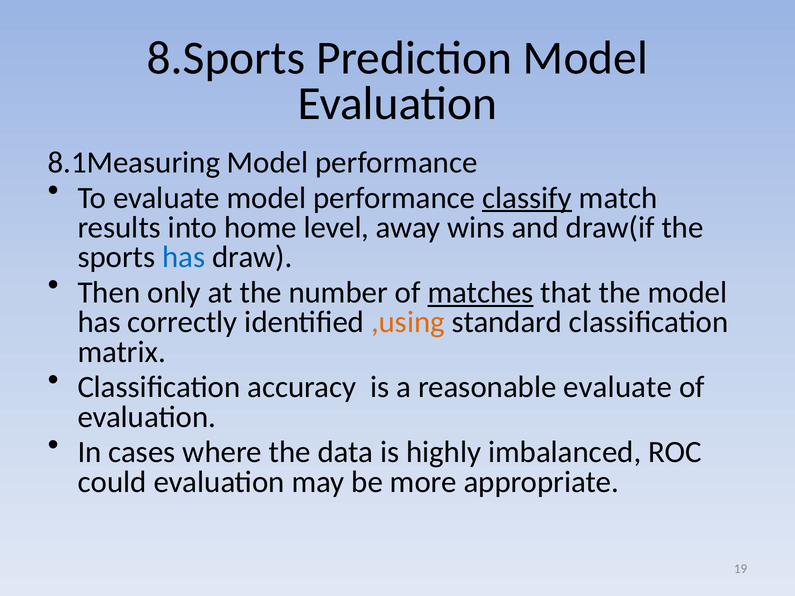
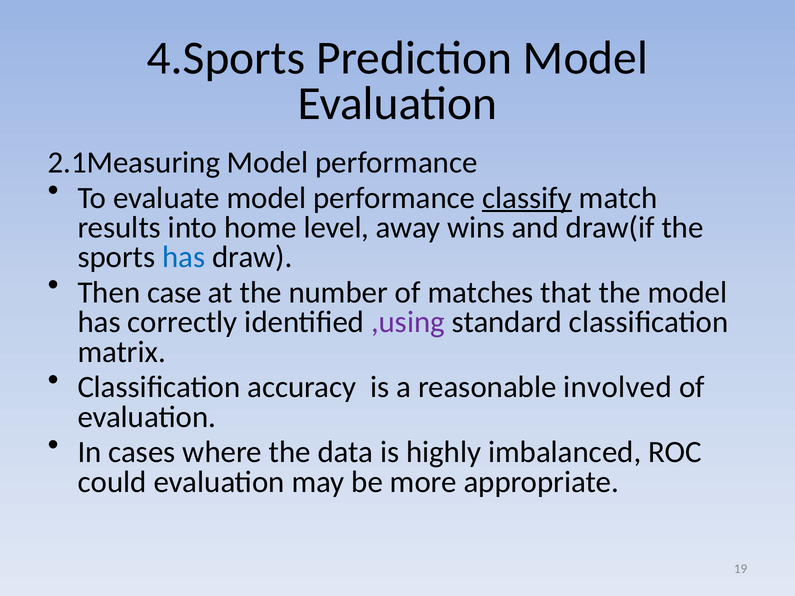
8.Sports: 8.Sports -> 4.Sports (226, 58)
8.1Measuring: 8.1Measuring -> 2.1Measuring (134, 163)
only: only -> case (174, 293)
matches underline: present -> none (481, 293)
,using colour: orange -> purple (408, 322)
reasonable evaluate: evaluate -> involved (618, 387)
